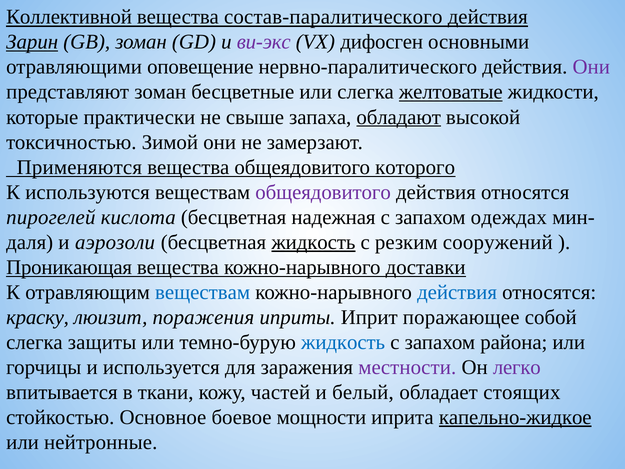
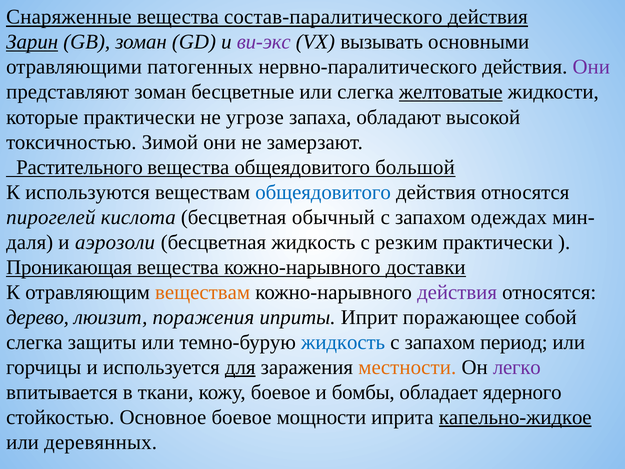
Коллективной: Коллективной -> Снаряженные (69, 17)
дифосген: дифосген -> вызывать (382, 42)
оповещение: оповещение -> патогенных (200, 67)
свыше: свыше -> угрозе (255, 117)
обладают underline: present -> none (399, 117)
Применяются: Применяются -> Растительного (80, 167)
которого: которого -> большой (415, 167)
общеядовитого colour: purple -> blue (323, 192)
надежная: надежная -> обычный (333, 217)
жидкость underline: present -> none (313, 242)
резким сооружений: сооружений -> практически (498, 242)
веществам colour: blue -> orange (203, 292)
действия colour: blue -> purple (457, 292)
краску: краску -> дерево (38, 317)
района: района -> период (514, 342)
для underline: none -> present (240, 367)
местности colour: purple -> orange (407, 367)
кожу частей: частей -> боевое (281, 392)
белый: белый -> бомбы (363, 392)
стоящих: стоящих -> ядерного (522, 392)
нейтронные: нейтронные -> деревянных (101, 442)
